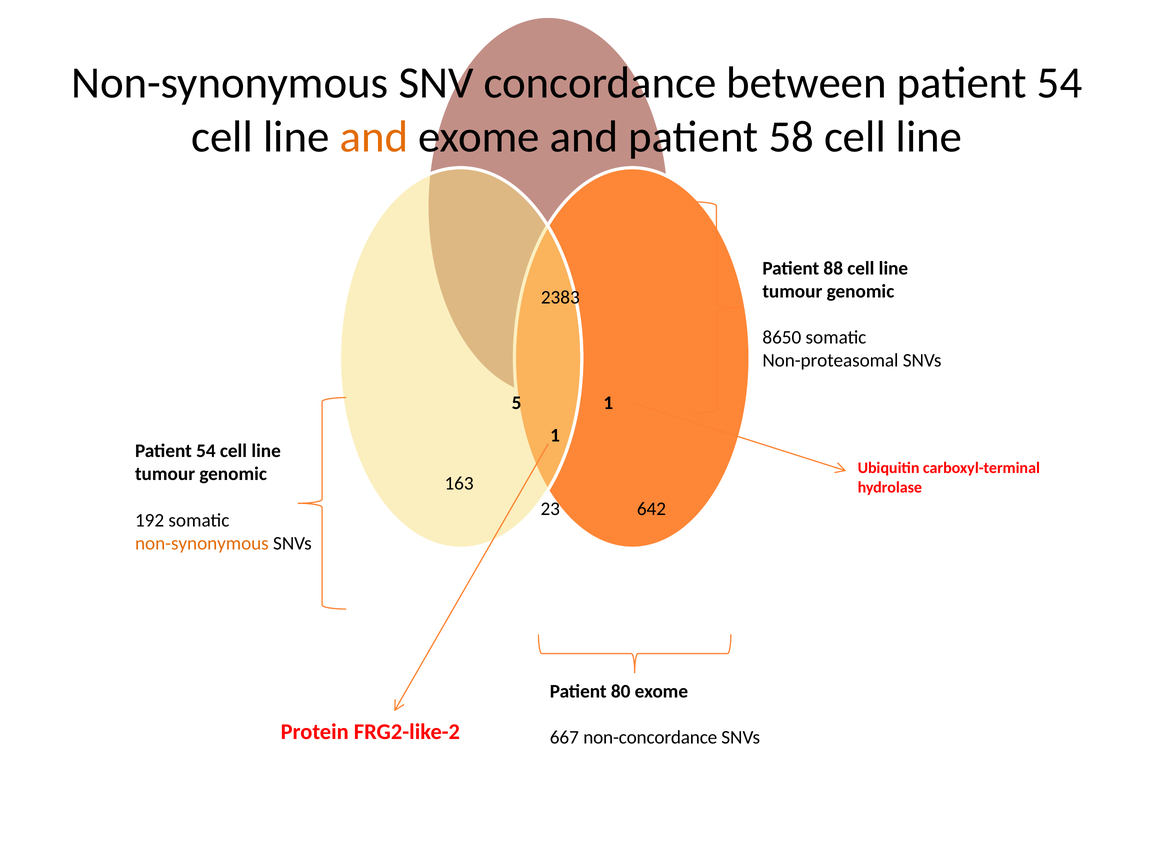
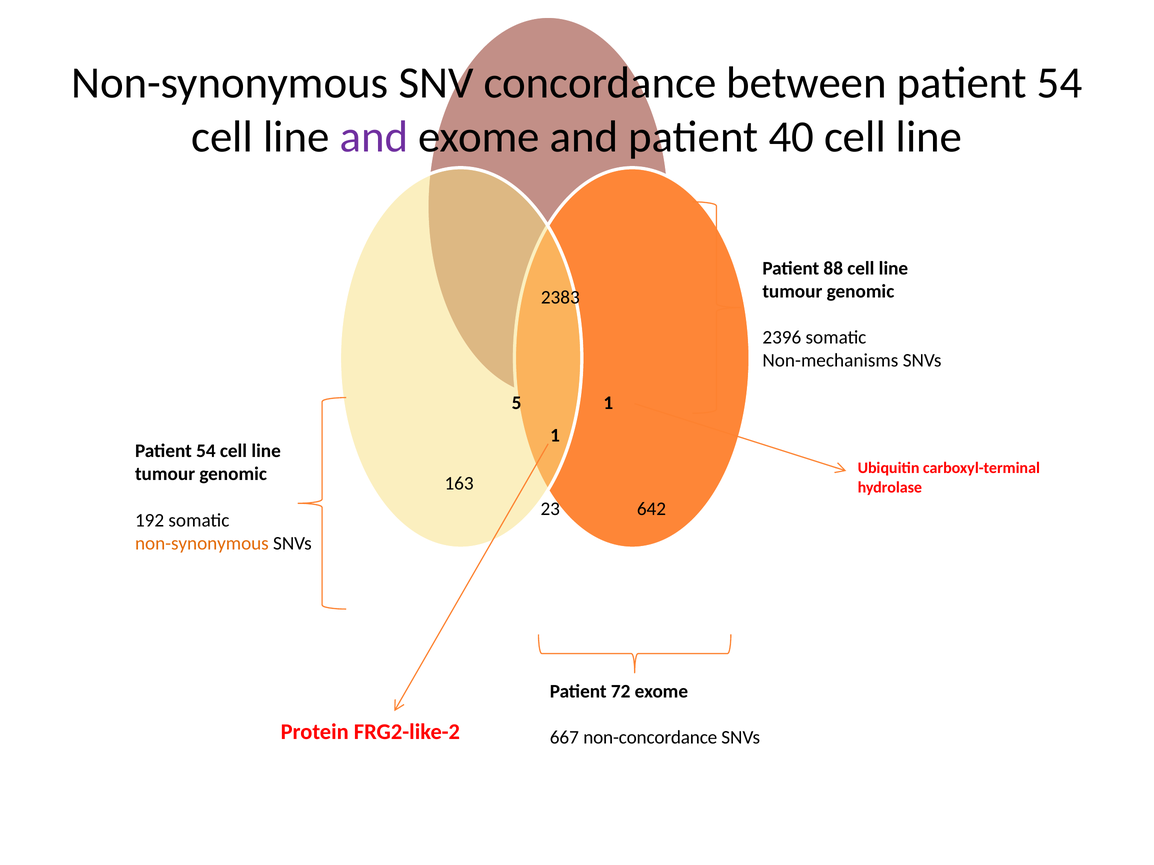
and colour: orange -> purple (374, 137)
58: 58 -> 40 (791, 137)
8650: 8650 -> 2396 (782, 338)
Non-proteasomal: Non-proteasomal -> Non-mechanisms (830, 361)
80: 80 -> 72 (621, 692)
